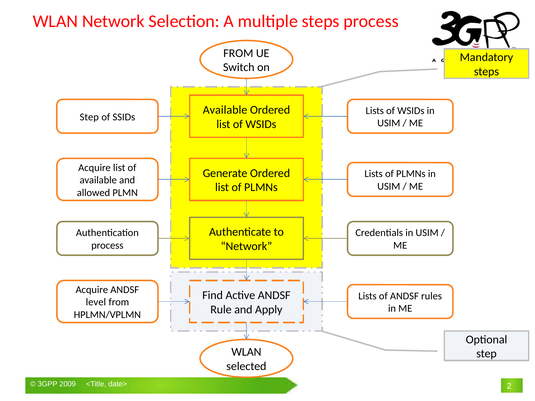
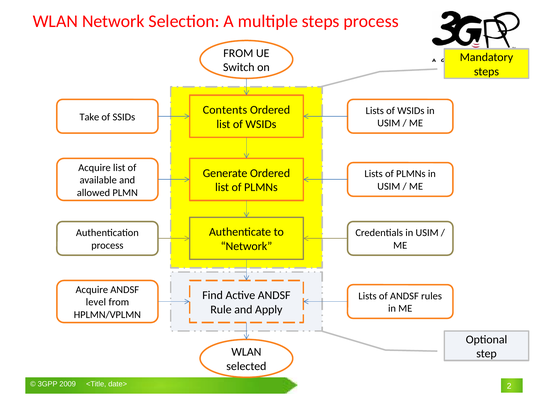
Available: Available -> Contents (225, 110)
Step: Step -> Take (89, 117)
